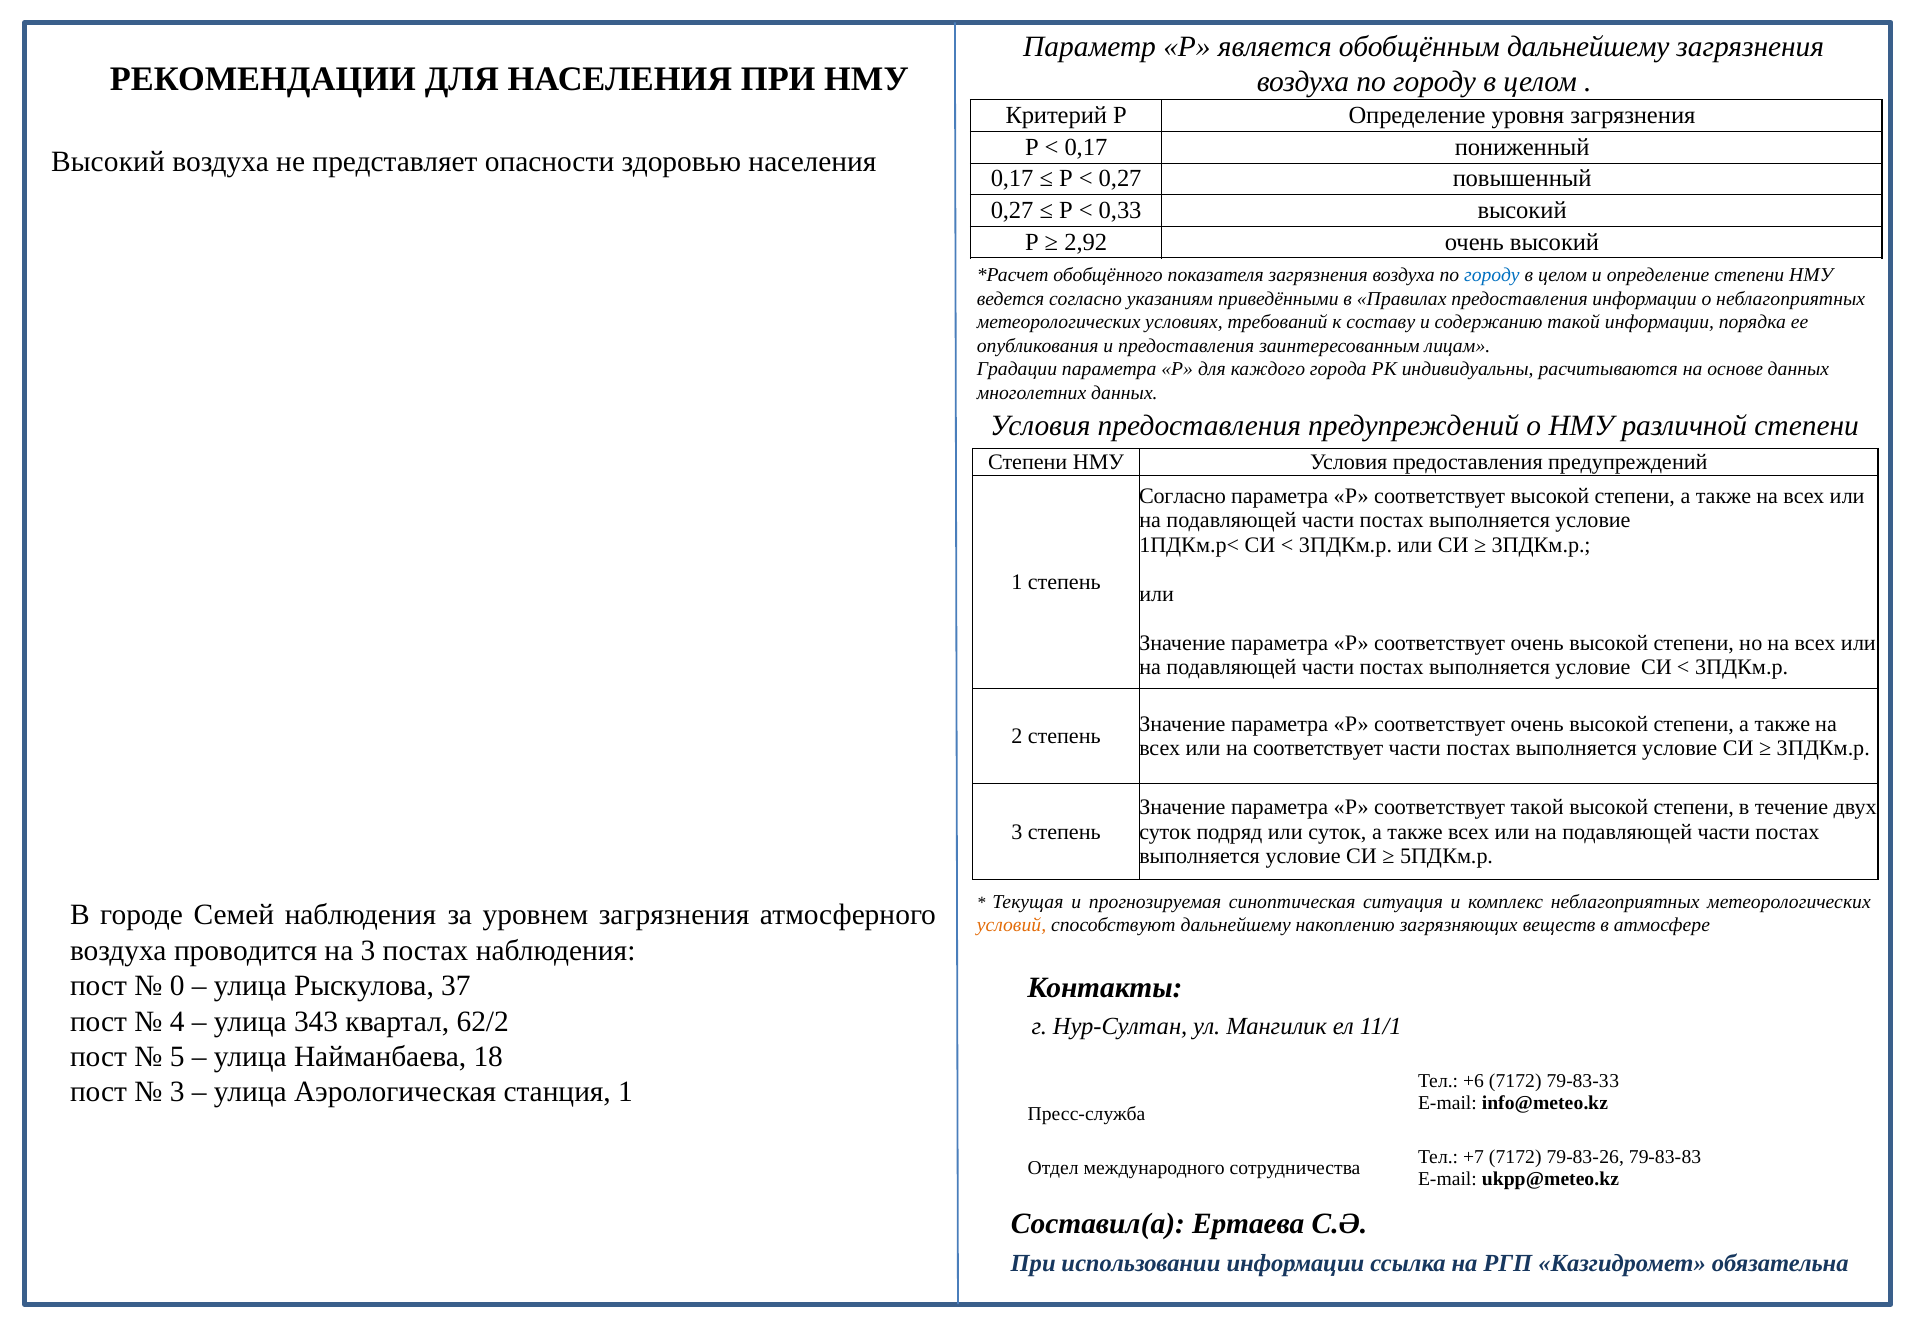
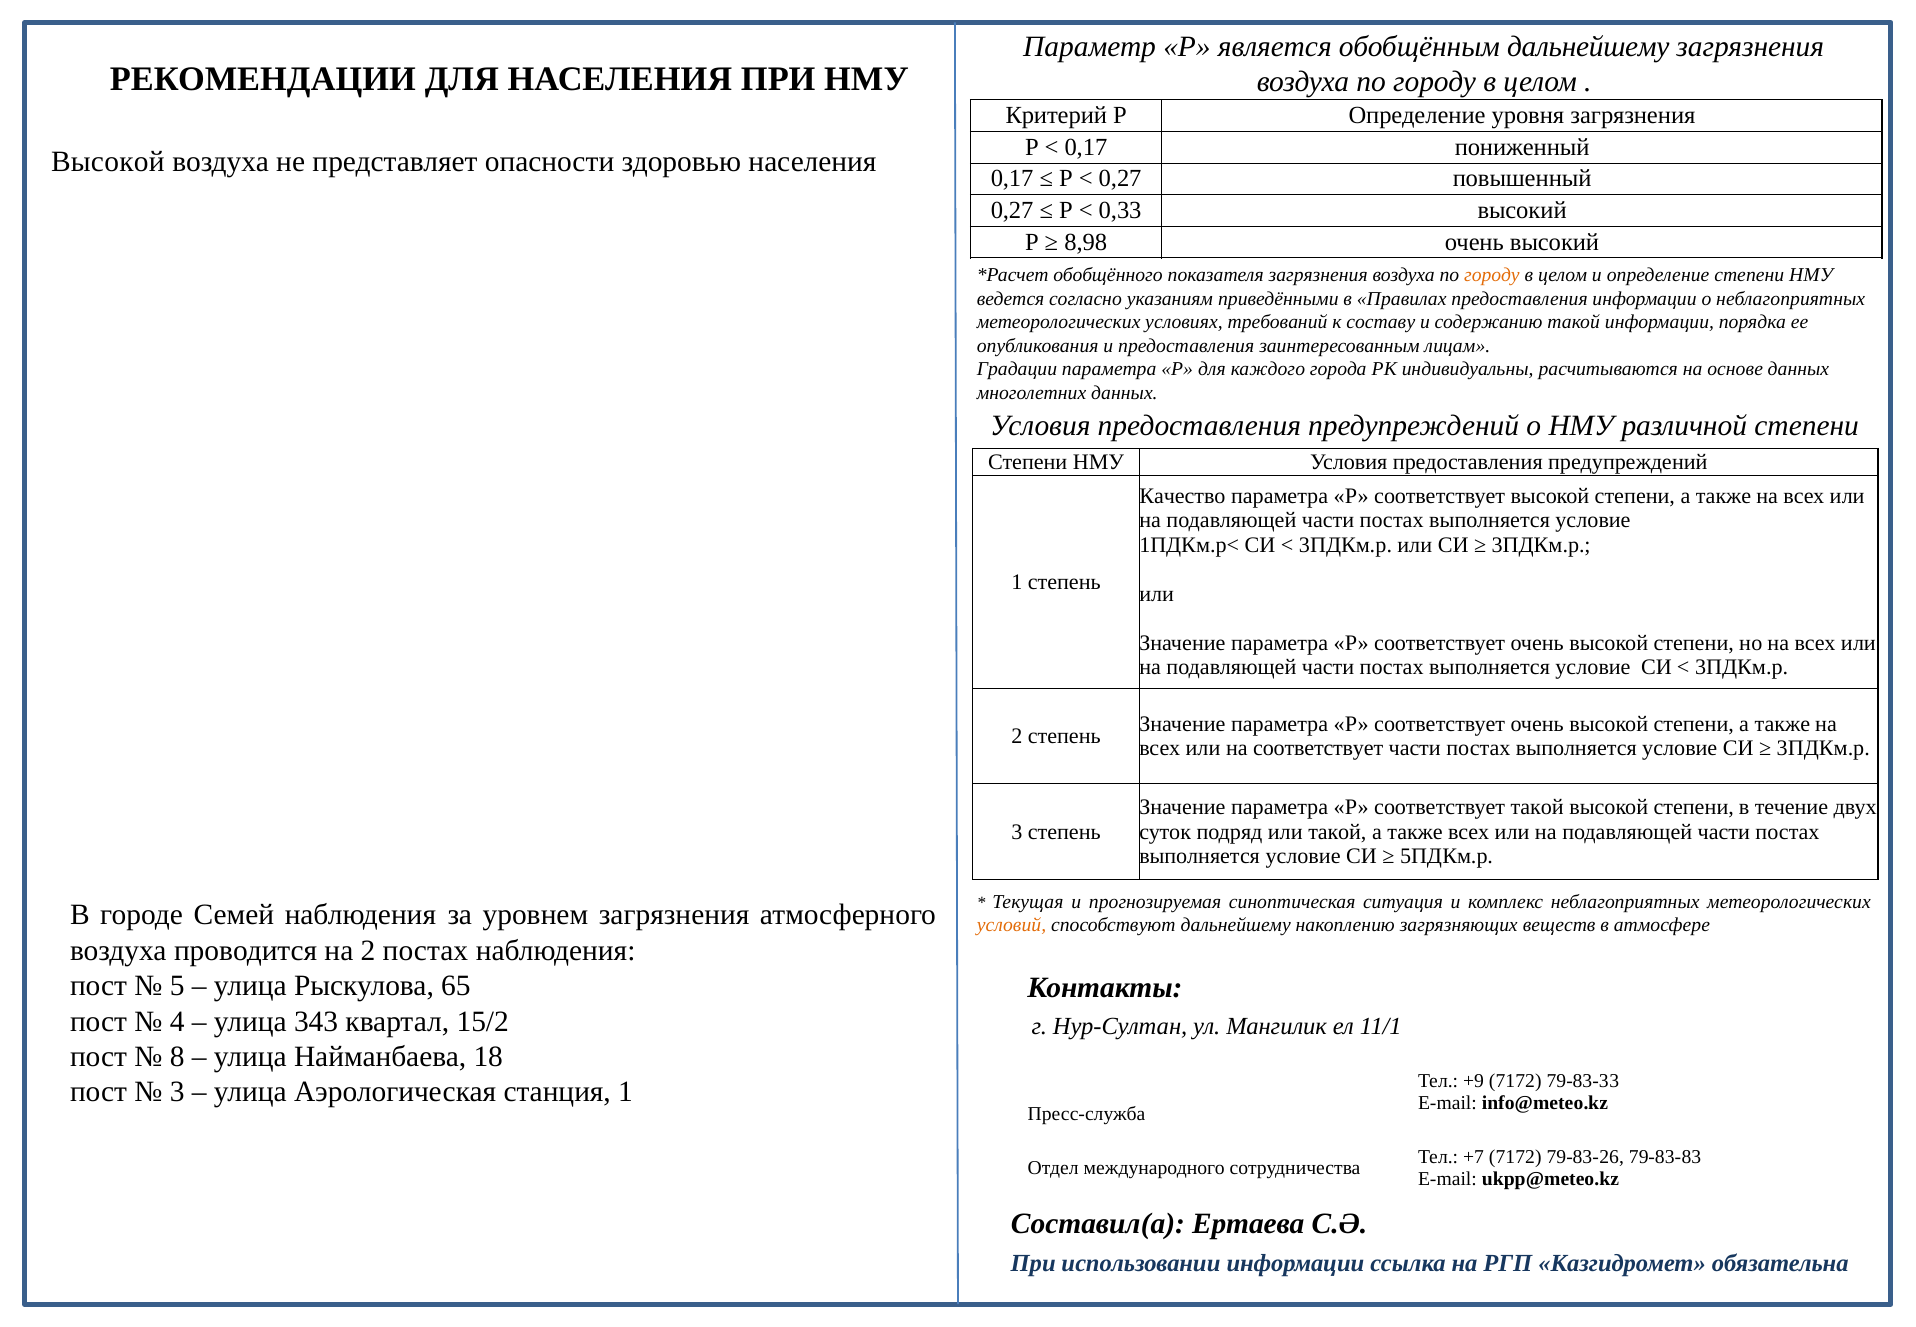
Высокий: Высокий -> Высокой (108, 162)
2,92: 2,92 -> 8,98 (1086, 242)
городу colour: blue -> orange (1492, 275)
Согласно: Согласно -> Качество (1182, 496)
или суток: суток -> такой (1337, 832)
на 3: 3 -> 2 (368, 950)
0: 0 -> 5 (177, 985)
37: 37 -> 65 (456, 985)
62/2: 62/2 -> 15/2 (483, 1021)
5: 5 -> 8 (177, 1056)
+6: +6 -> +9 (1473, 1080)
